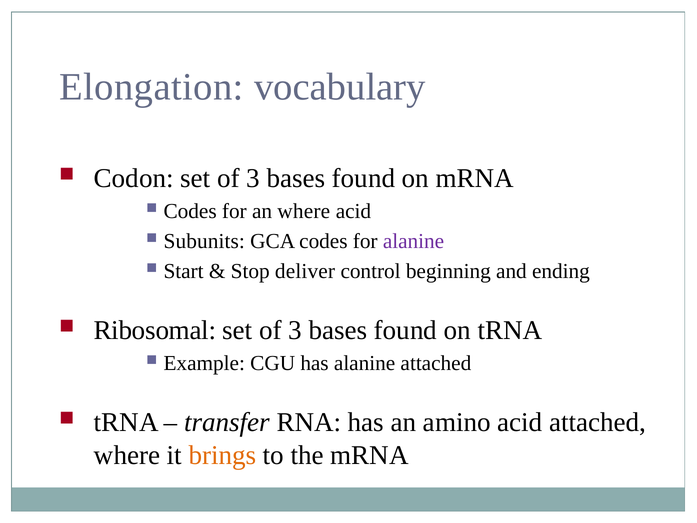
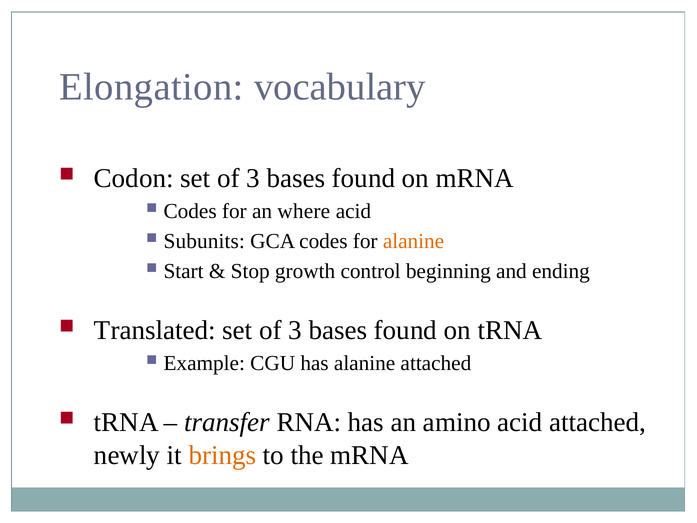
alanine colour: purple -> orange (414, 241)
deliver: deliver -> growth (305, 271)
Ribosomal: Ribosomal -> Translated (155, 330)
where: where -> newly (127, 455)
